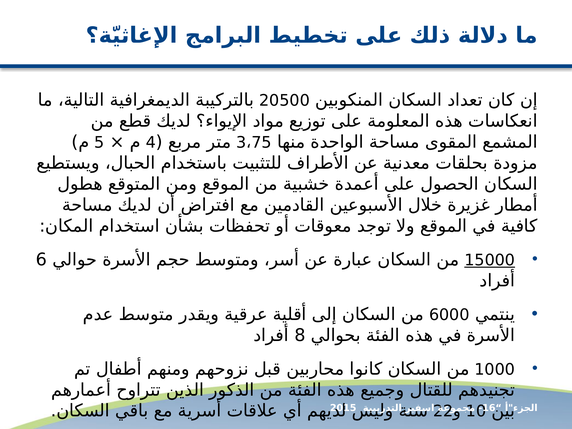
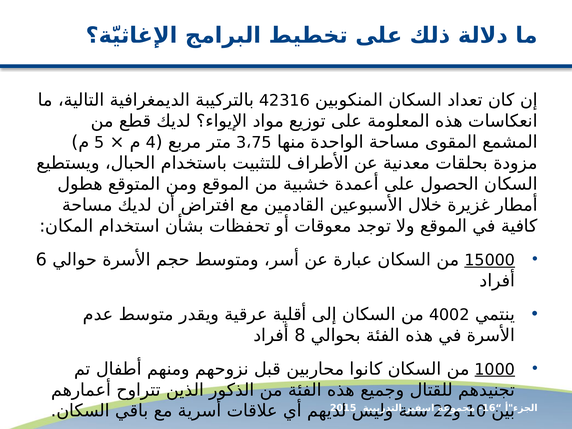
20500: 20500 -> 42316 (285, 101)
6000: 6000 -> 4002 (449, 315)
1000 underline: none -> present (495, 369)
